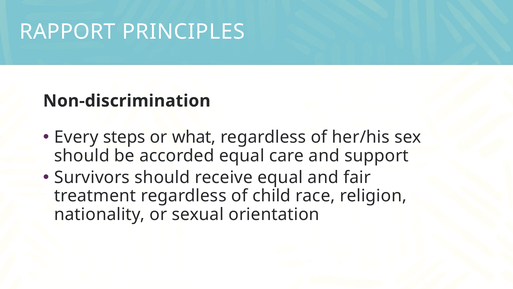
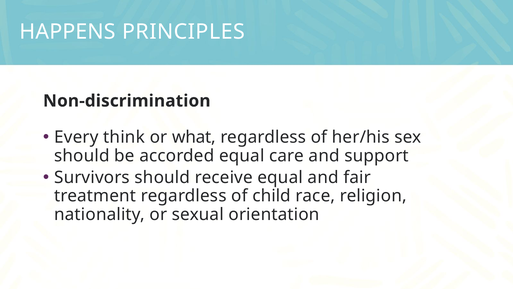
RAPPORT: RAPPORT -> HAPPENS (68, 32)
steps: steps -> think (124, 137)
